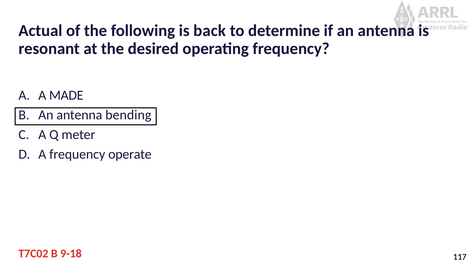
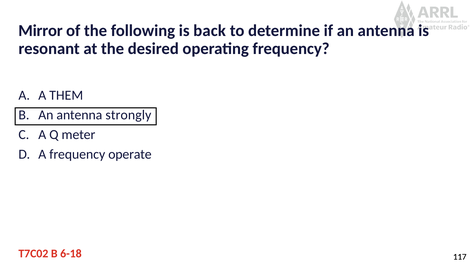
Actual: Actual -> Mirror (41, 31)
MADE: MADE -> THEM (66, 95)
bending: bending -> strongly (128, 115)
9-18: 9-18 -> 6-18 (71, 253)
